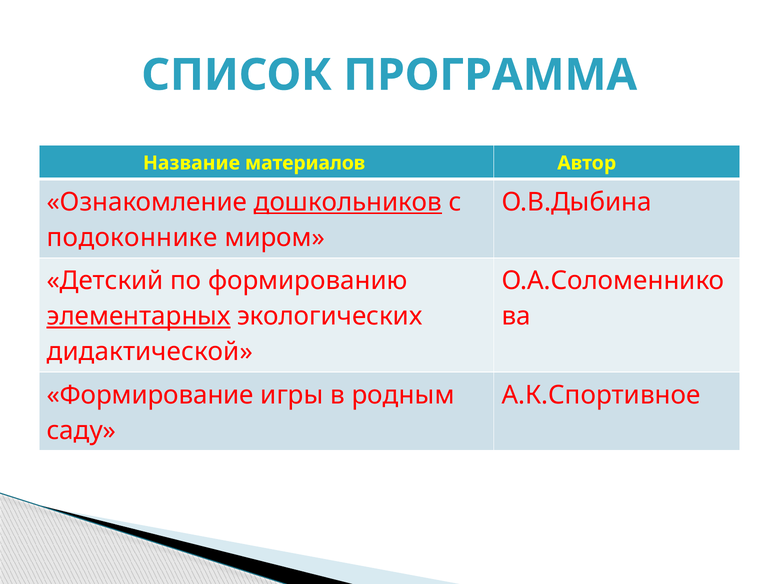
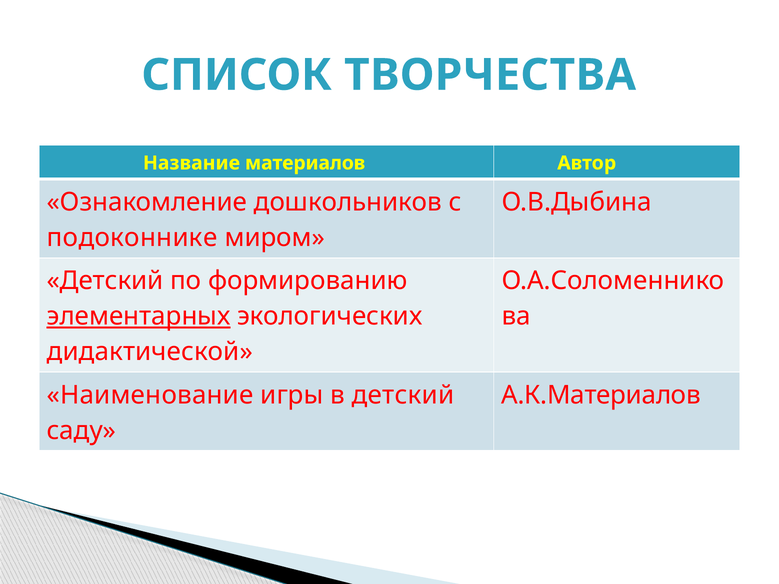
ПРОГРАММА: ПРОГРАММА -> ТВОРЧЕСТВА (490, 75)
дошкольников underline: present -> none (348, 202)
Формирование: Формирование -> Наименование (150, 395)
в родным: родным -> детский (403, 395)
А.К.Спортивное: А.К.Спортивное -> А.К.Материалов (601, 395)
